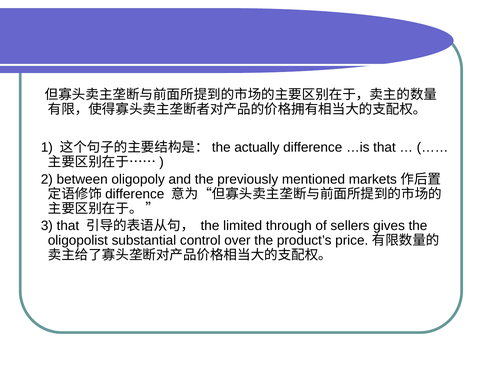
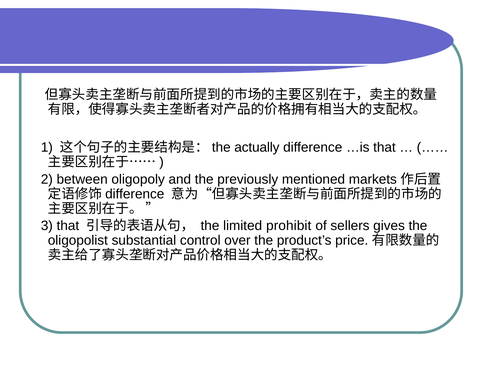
through: through -> prohibit (289, 226)
